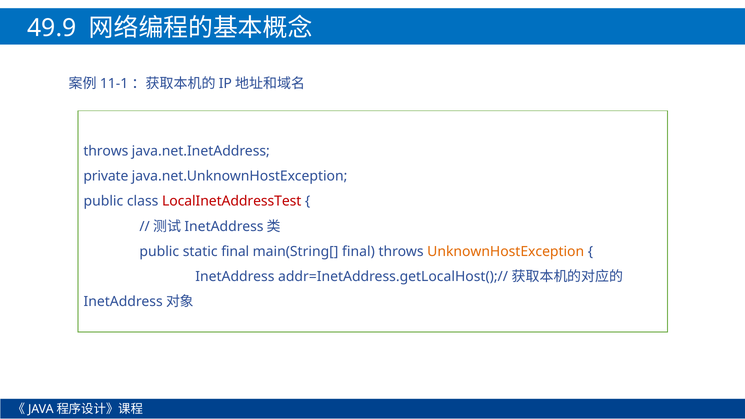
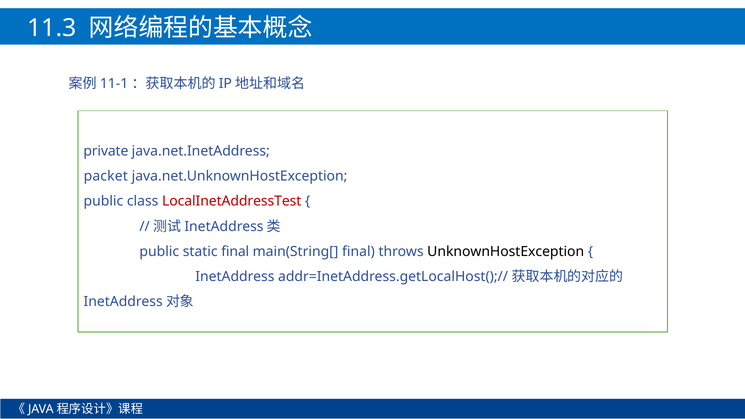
49.9: 49.9 -> 11.3 (52, 28)
throws: throws -> private (106, 151)
private: private -> packet (106, 176)
UnknownHostException colour: orange -> black (506, 252)
